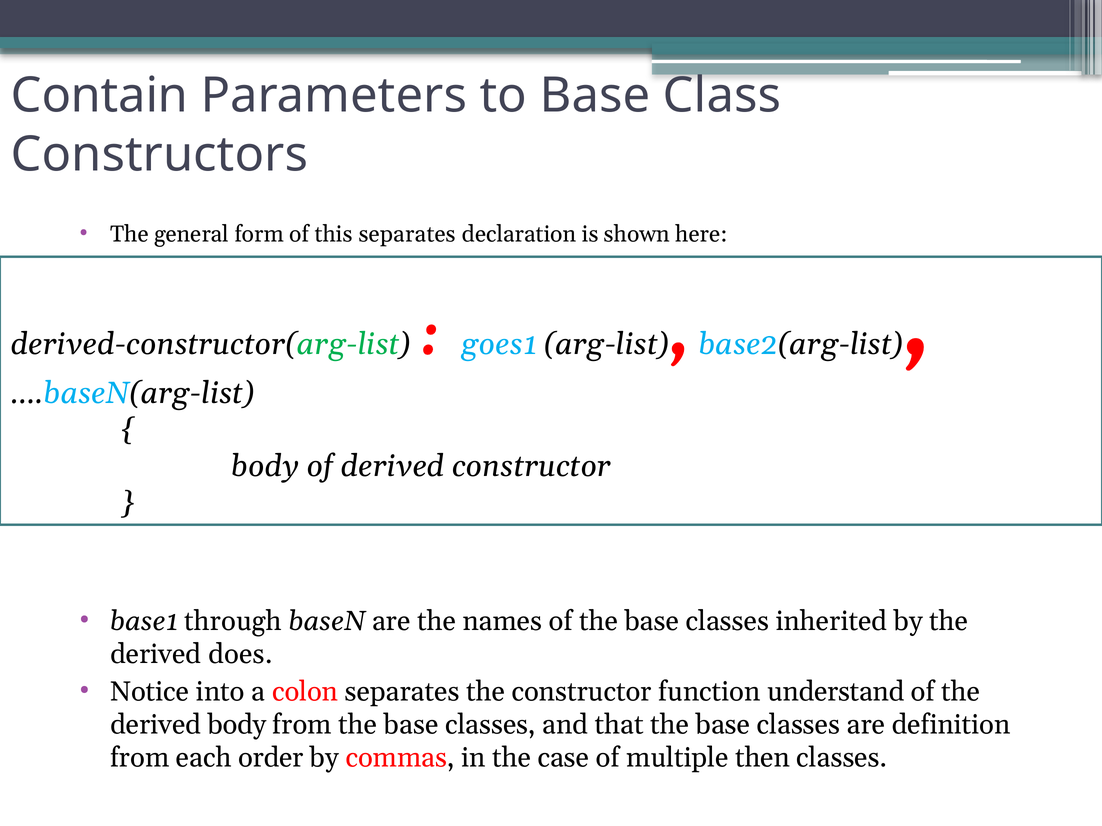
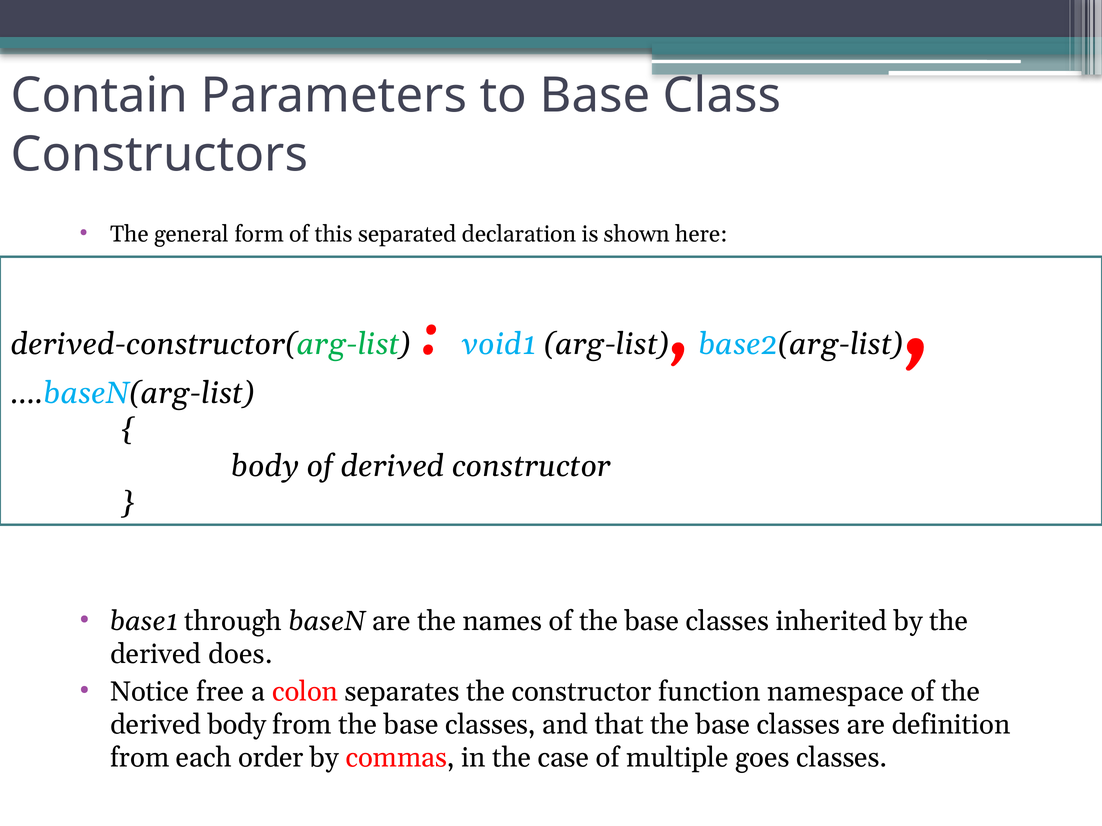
this separates: separates -> separated (407, 234)
goes1: goes1 -> void1 (499, 344)
into: into -> free (220, 692)
understand: understand -> namespace (836, 692)
then: then -> goes (762, 758)
